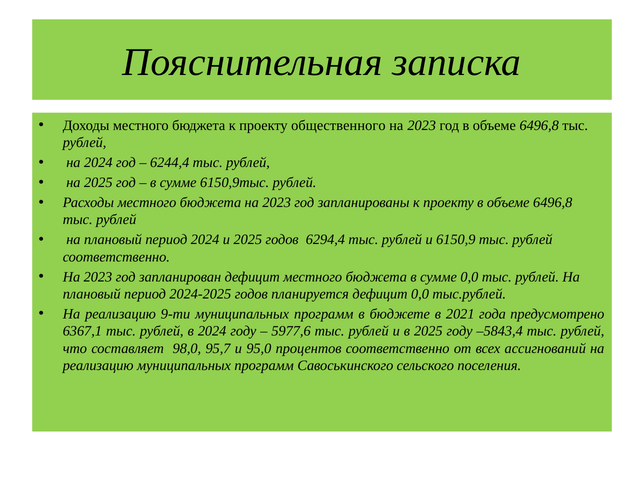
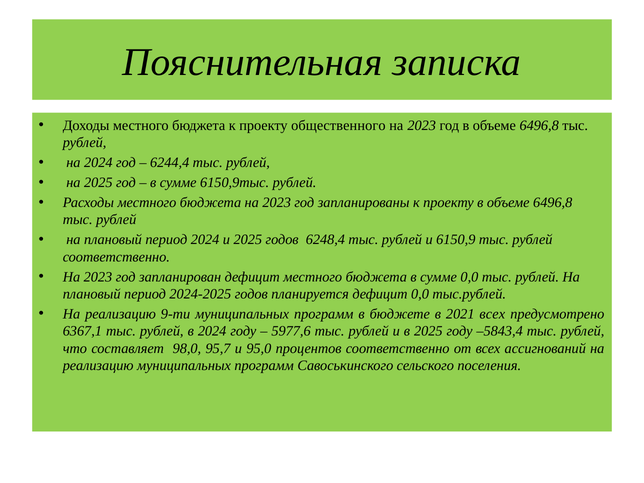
6294,4: 6294,4 -> 6248,4 (325, 240)
2021 года: года -> всех (492, 314)
